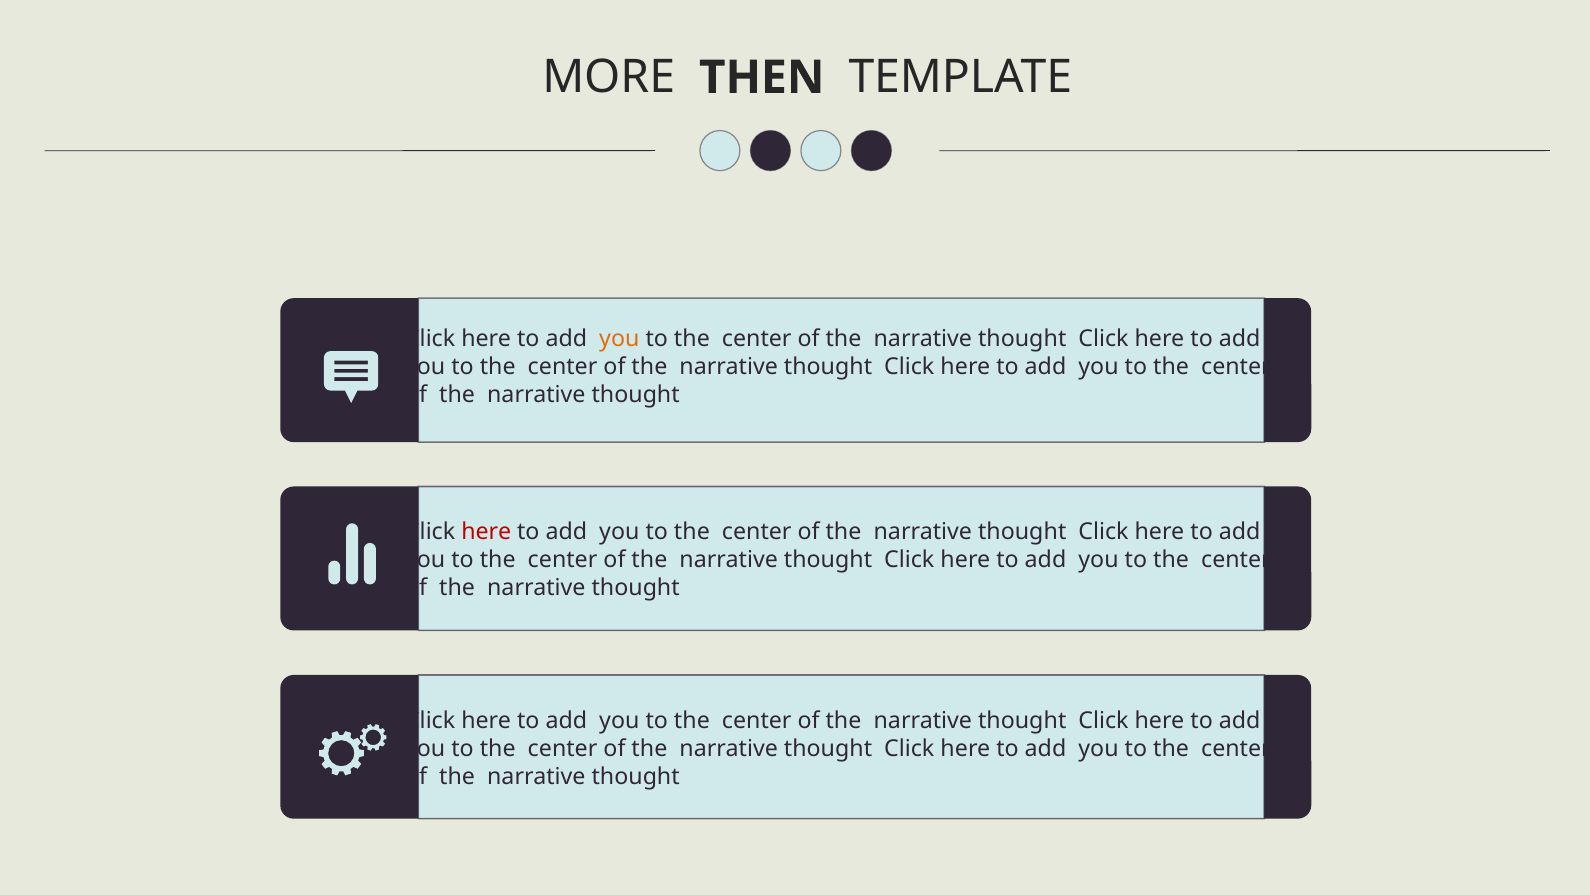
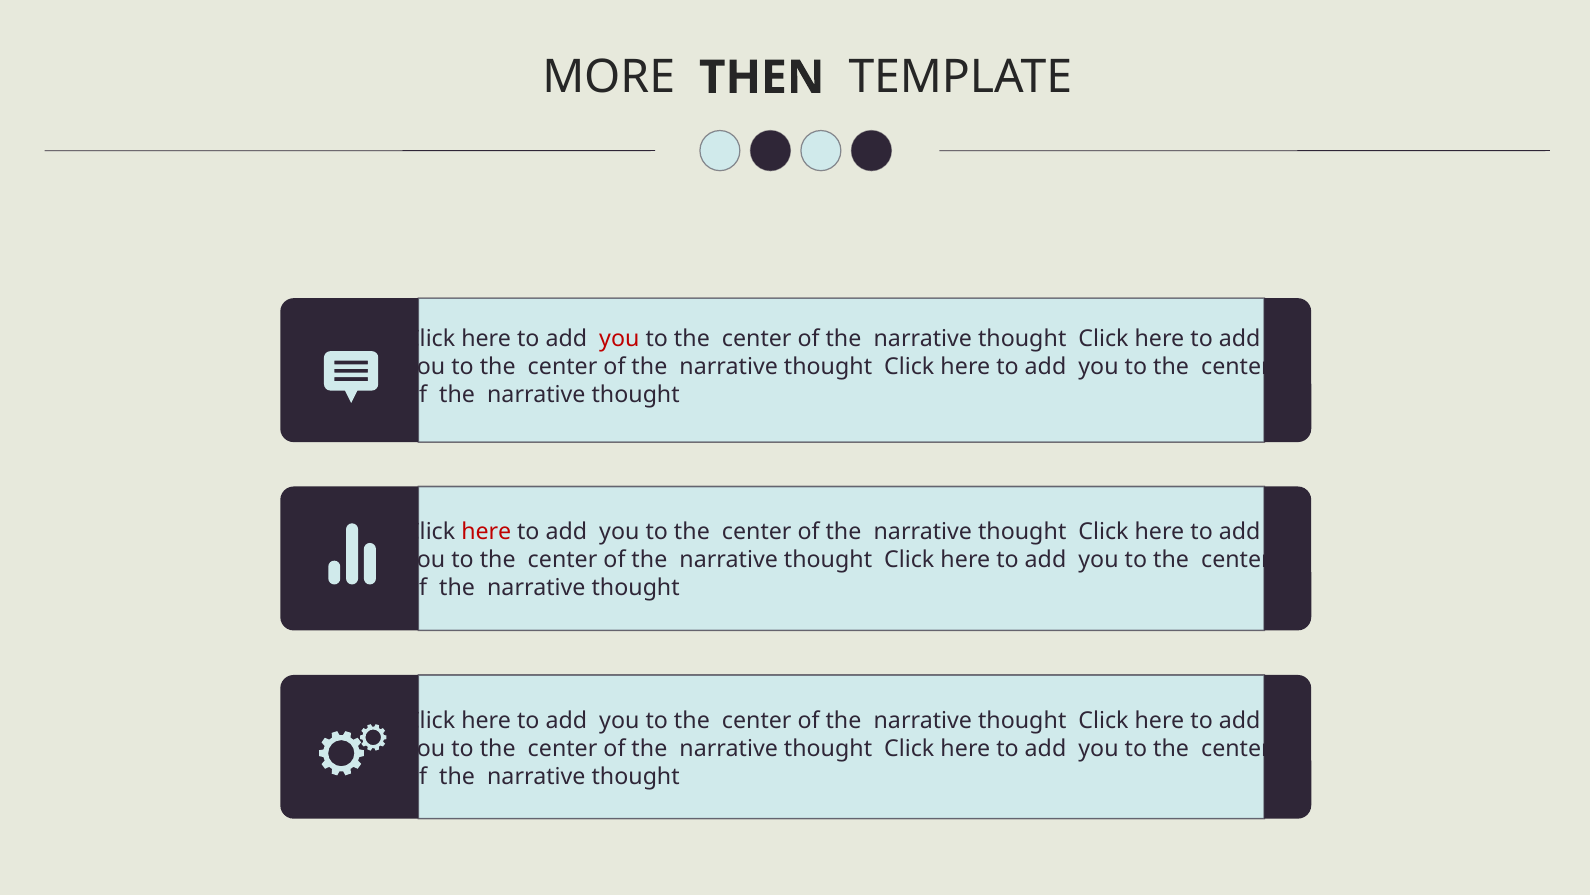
you colour: orange -> red (619, 339)
